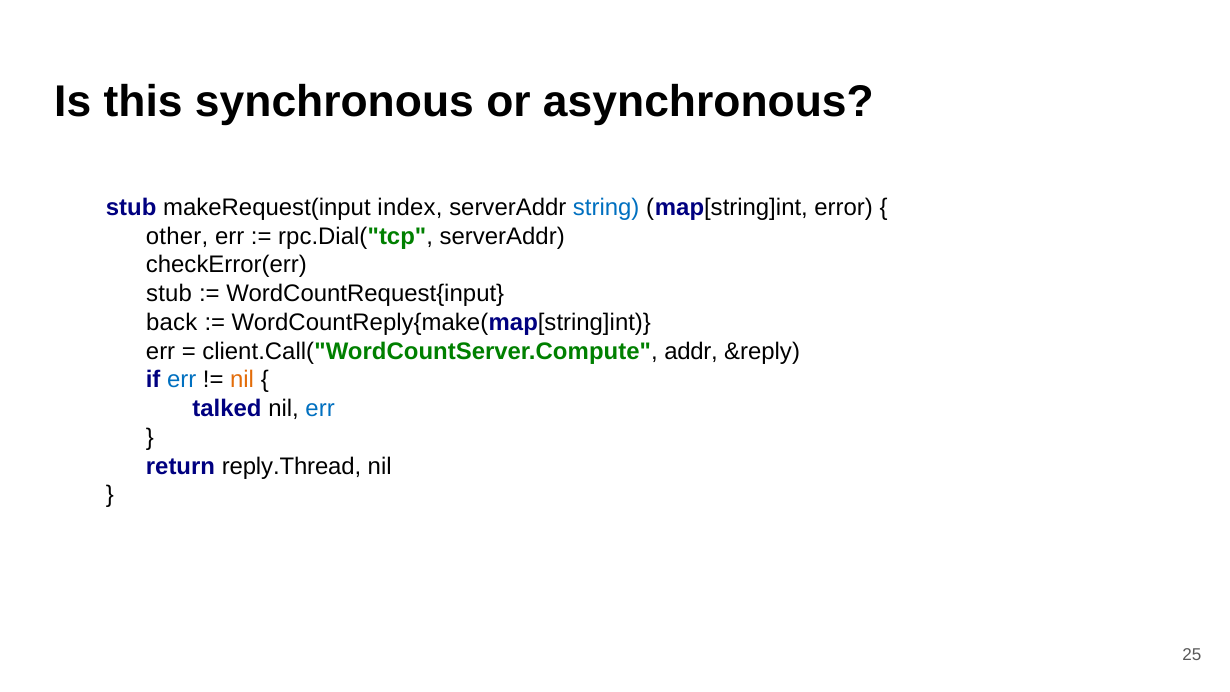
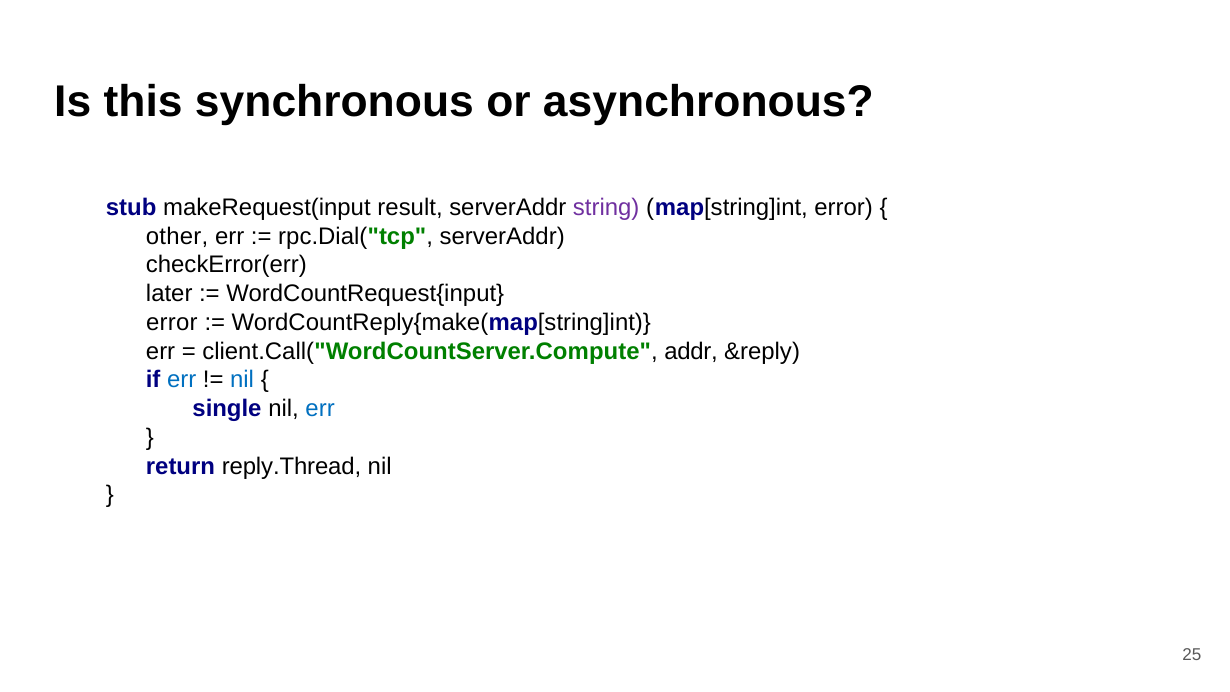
index: index -> result (410, 208)
string colour: blue -> purple (606, 208)
stub: stub -> later (169, 294)
back: back -> error (172, 322)
nil colour: orange -> blue (242, 380)
talked: talked -> single (227, 409)
